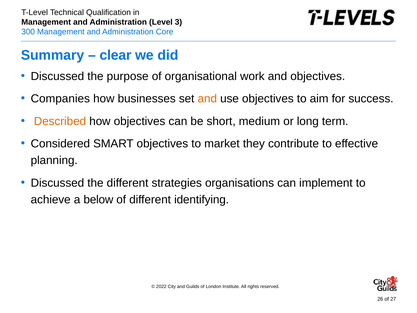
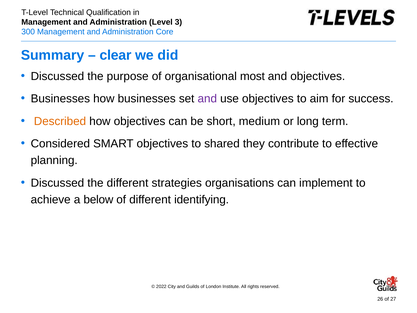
work: work -> most (252, 76)
Companies: Companies -> Businesses (60, 99)
and colour: orange -> purple (207, 99)
market: market -> shared (222, 144)
